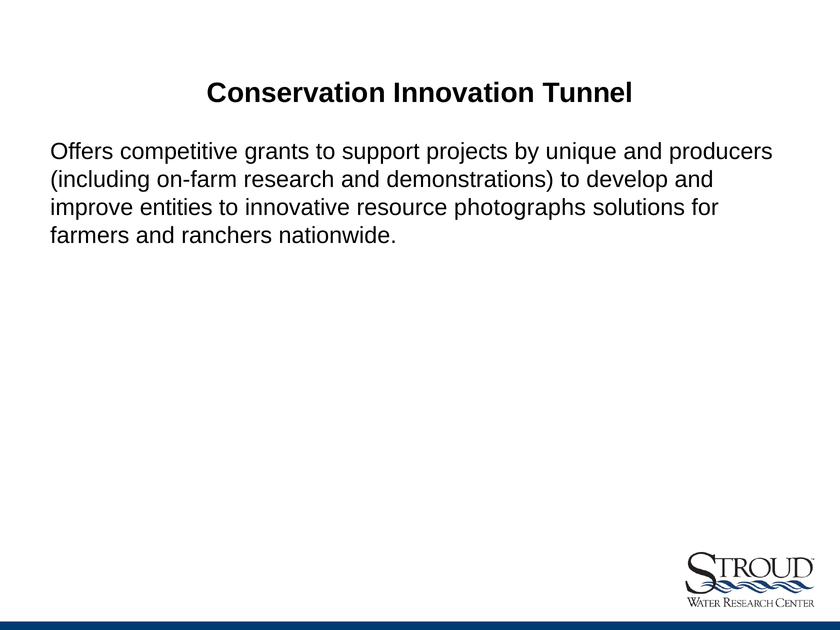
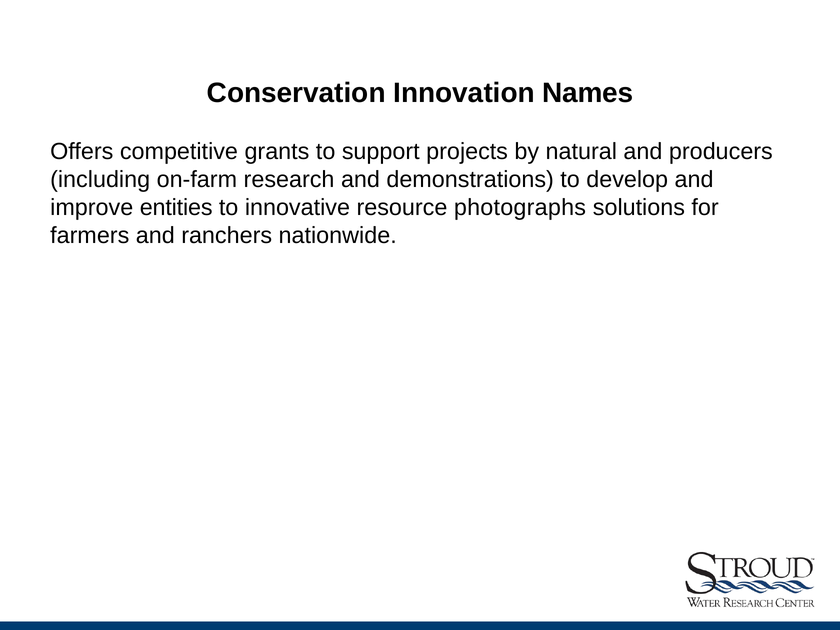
Tunnel: Tunnel -> Names (588, 93)
unique: unique -> natural (581, 151)
